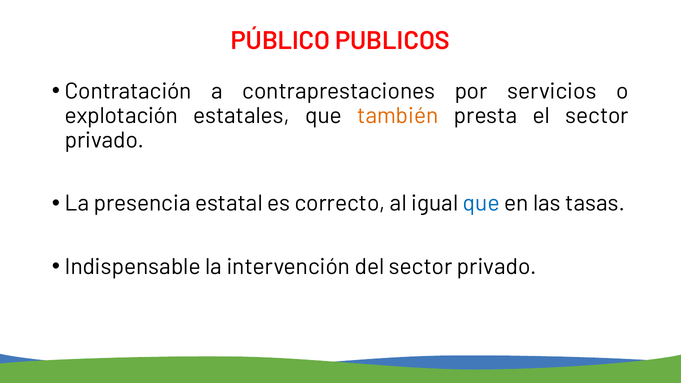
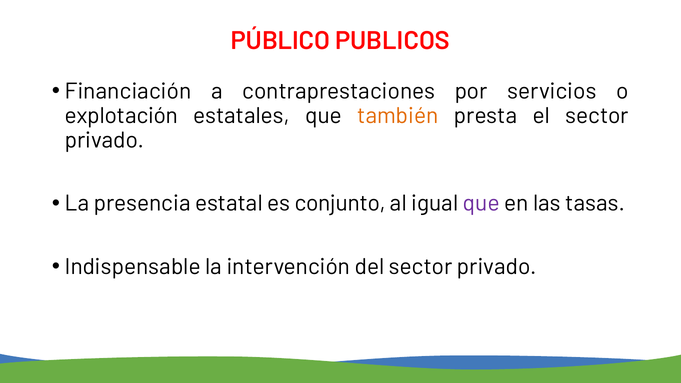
Contratación: Contratación -> Financiación (128, 91)
correcto: correcto -> conjunto (340, 203)
que colour: blue -> purple (481, 203)
